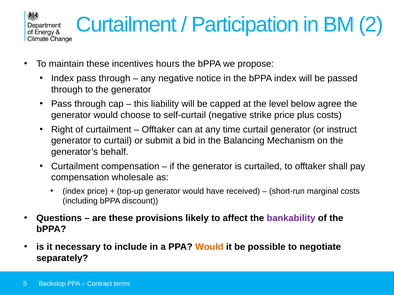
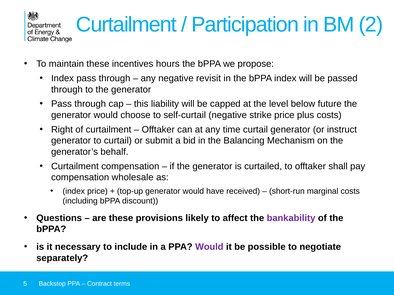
notice: notice -> revisit (209, 78)
agree: agree -> future (330, 104)
Would colour: orange -> purple (209, 247)
